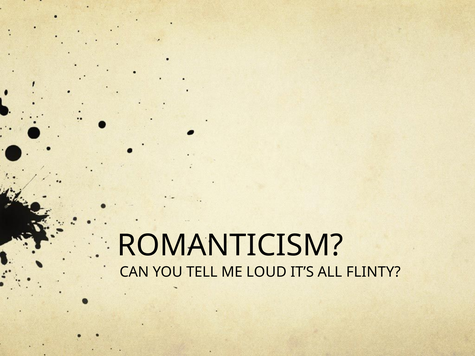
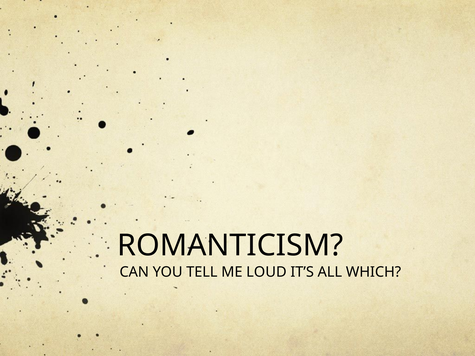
FLINTY: FLINTY -> WHICH (374, 272)
